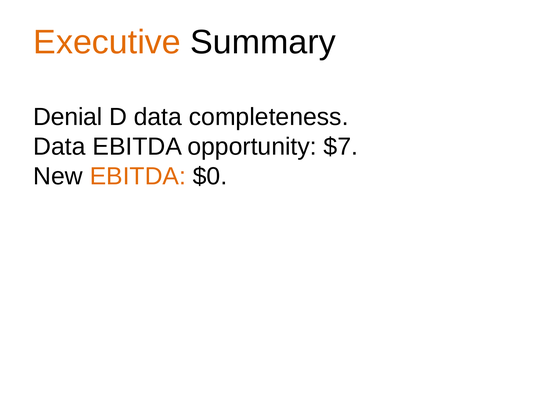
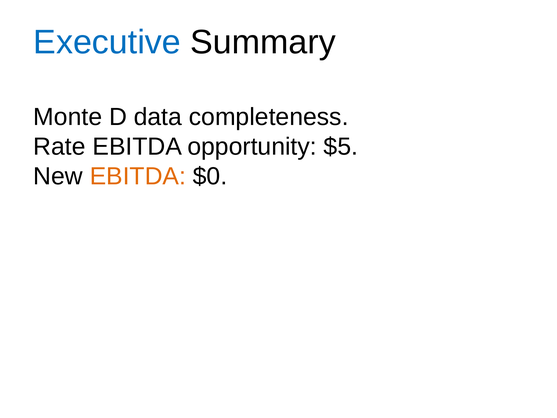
Executive colour: orange -> blue (107, 42)
Denial: Denial -> Monte (68, 117)
Data: Data -> Rate (59, 147)
$7: $7 -> $5 (341, 147)
